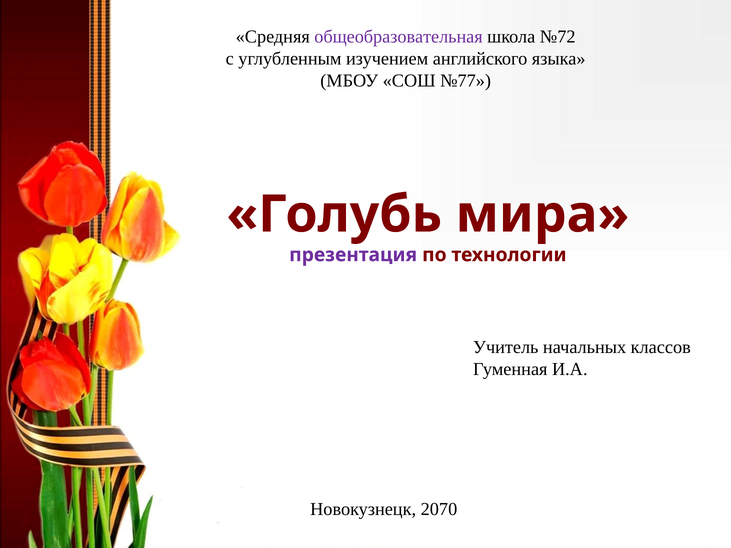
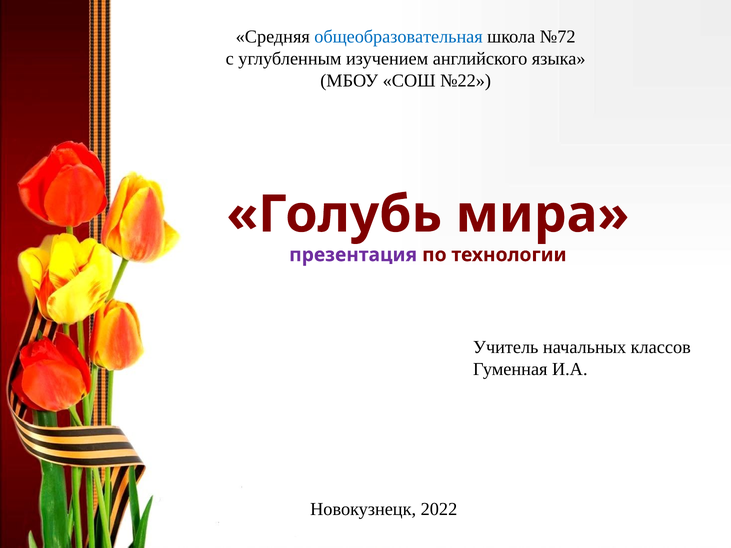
общеобразовательная colour: purple -> blue (399, 37)
№77: №77 -> №22 (466, 81)
2070: 2070 -> 2022 (439, 509)
